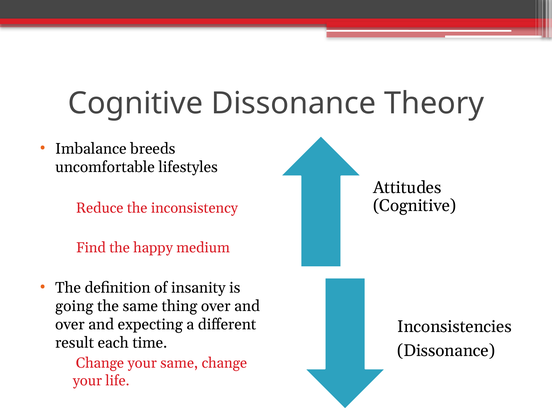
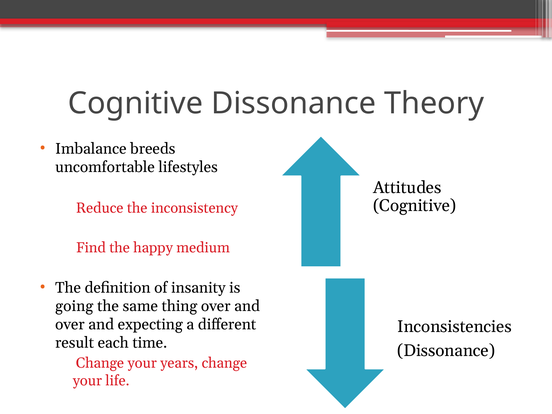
your same: same -> years (179, 363)
